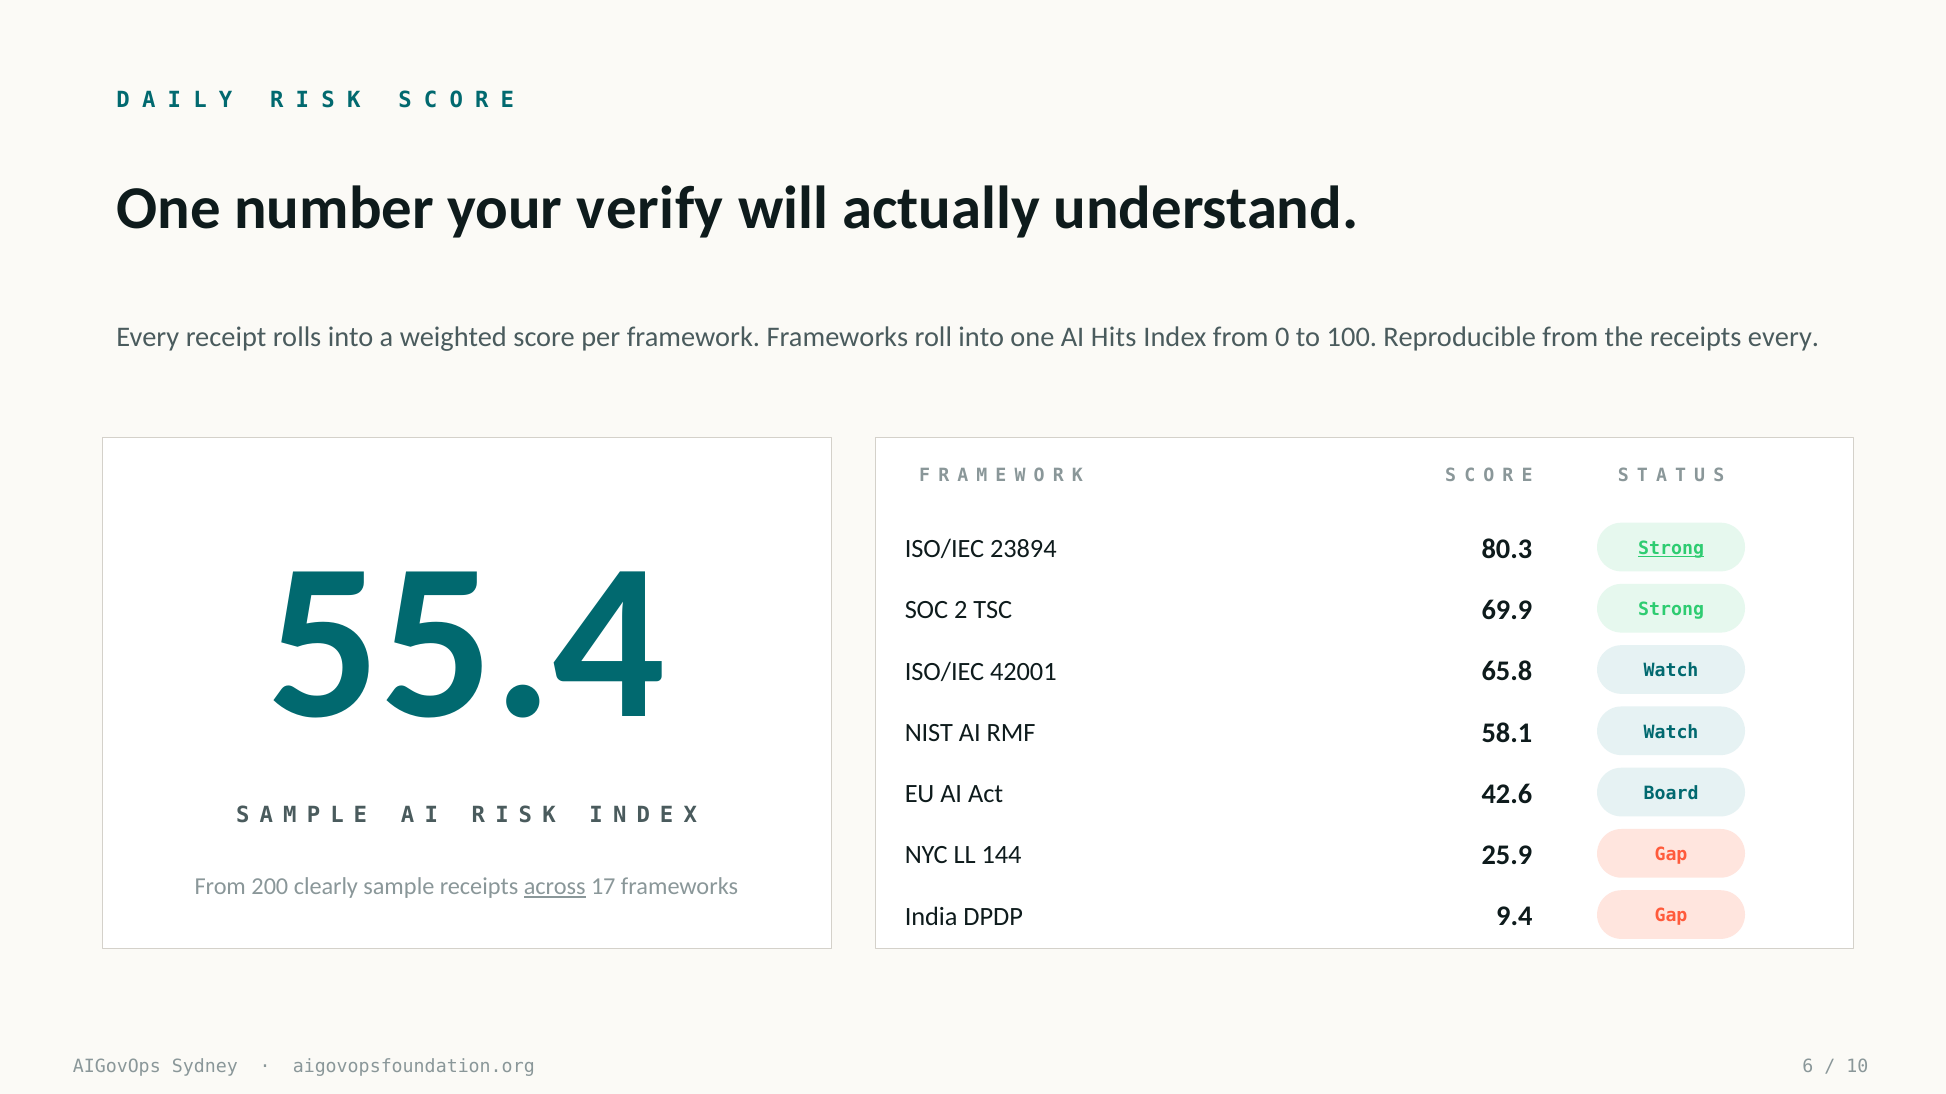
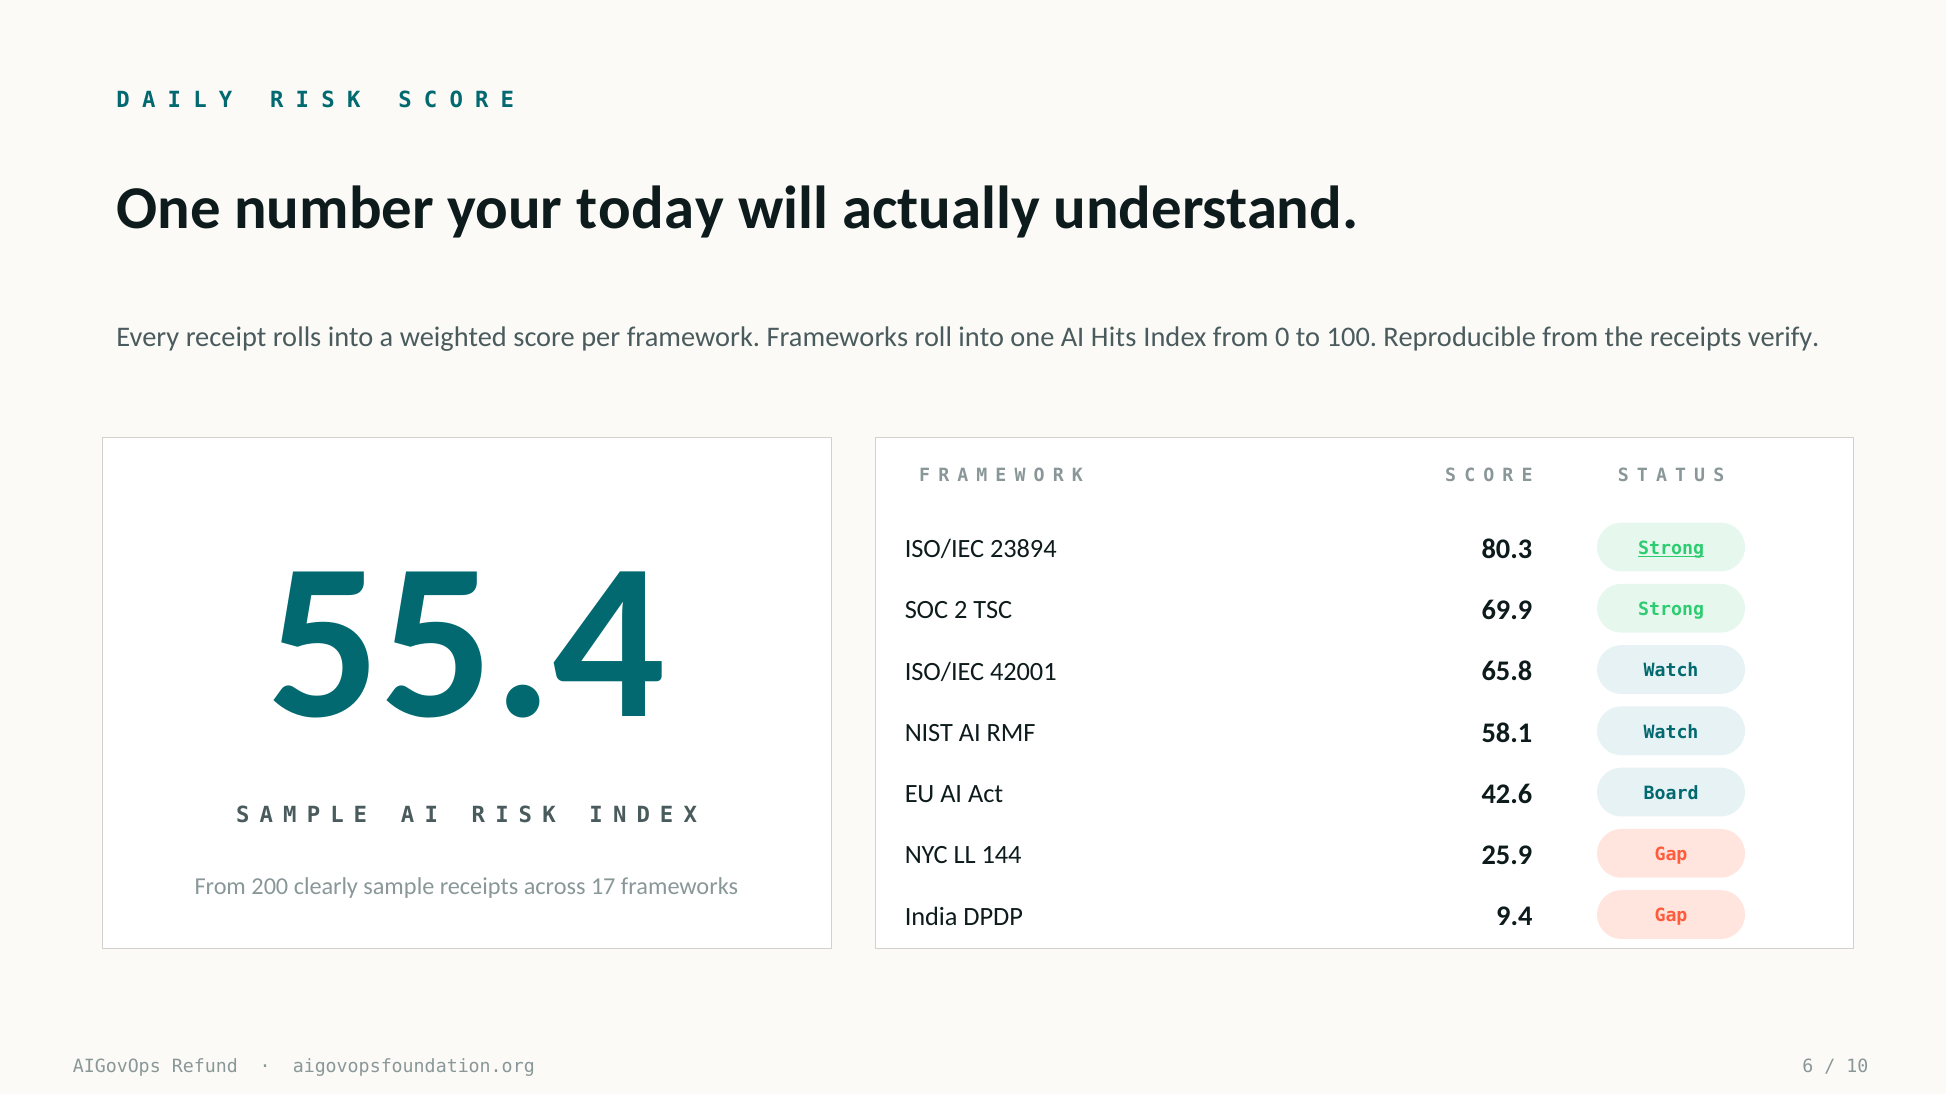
verify: verify -> today (650, 209)
receipts every: every -> verify (1784, 337)
across underline: present -> none (555, 887)
Sydney: Sydney -> Refund (205, 1067)
